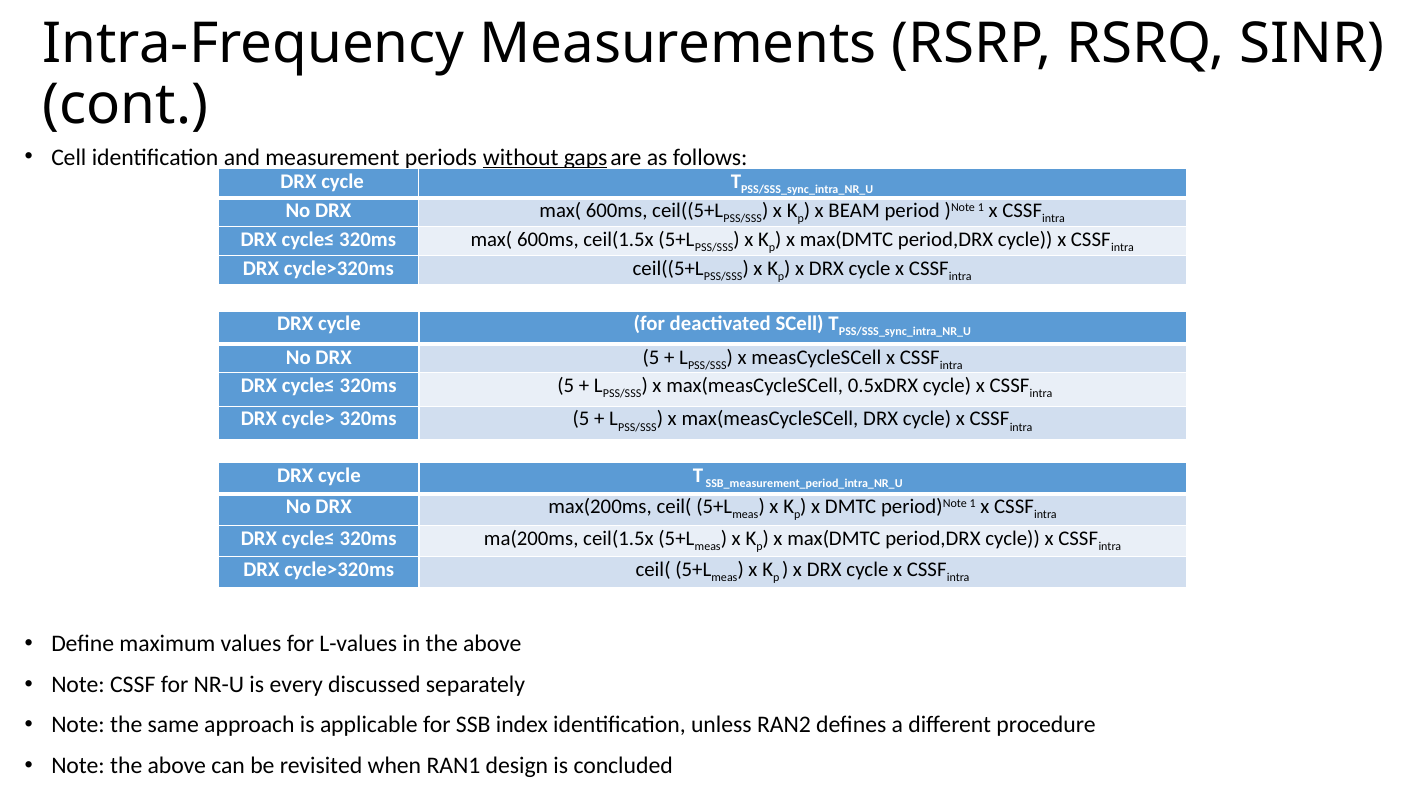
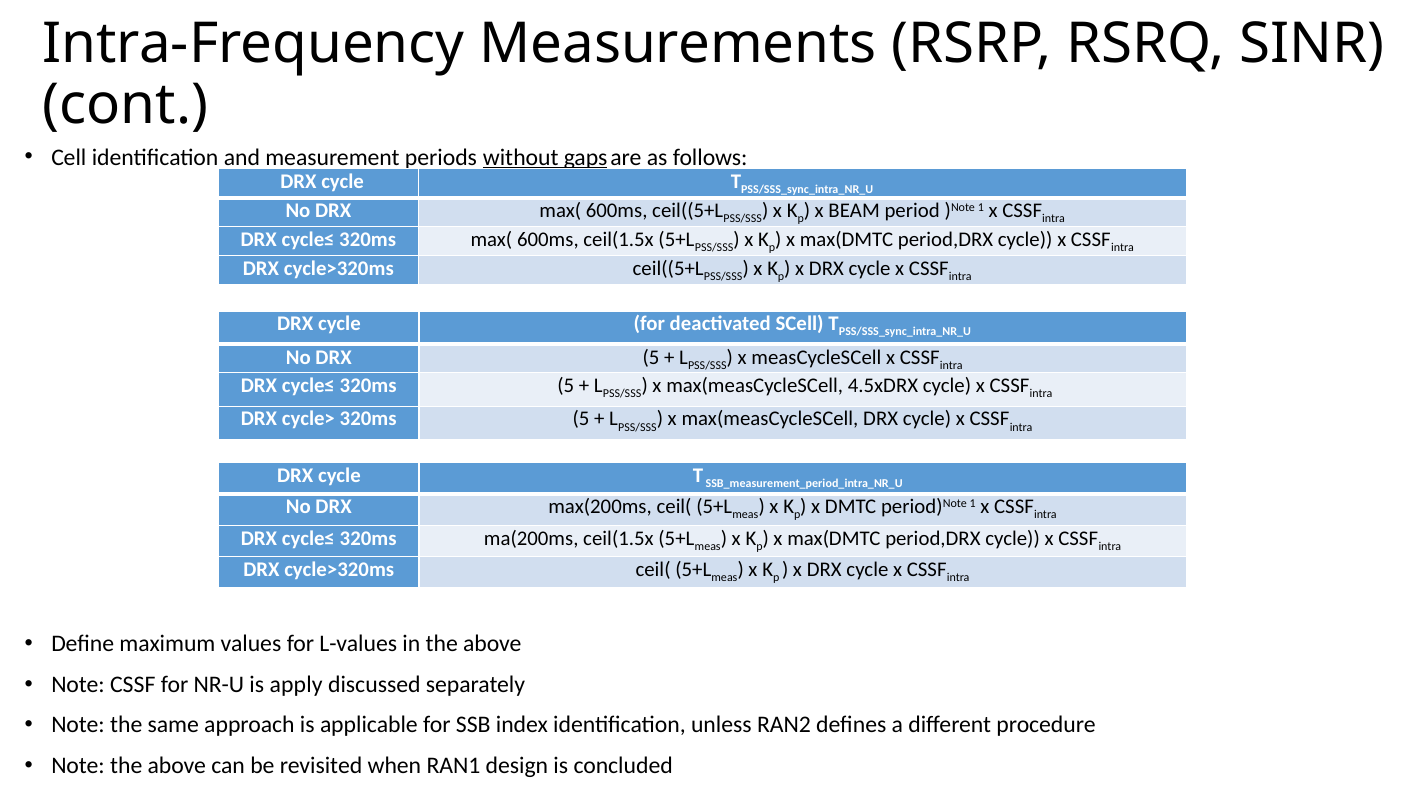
0.5xDRX: 0.5xDRX -> 4.5xDRX (883, 386)
every: every -> apply (296, 685)
